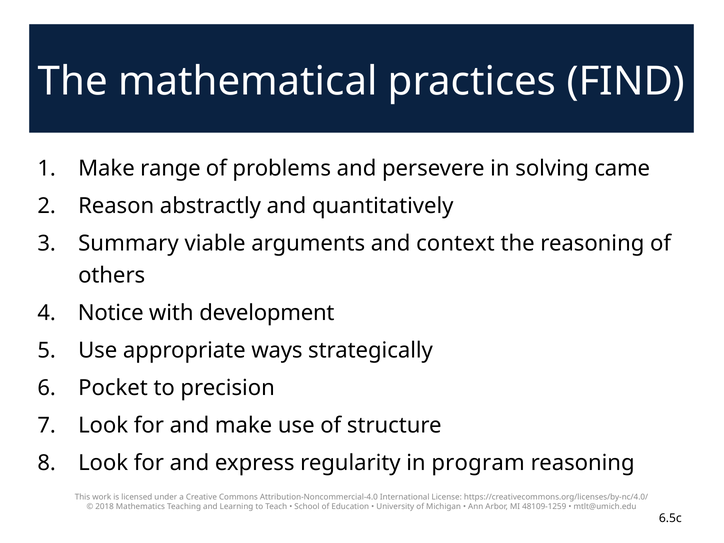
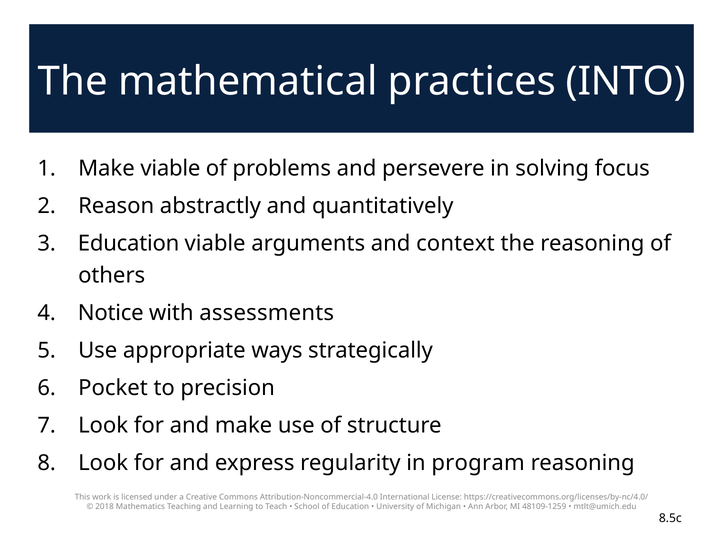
FIND: FIND -> INTO (626, 81)
Make range: range -> viable (170, 169)
came: came -> focus (622, 169)
Summary: Summary -> Education (129, 244)
development: development -> assessments (267, 313)
6.5c: 6.5c -> 8.5c (670, 518)
